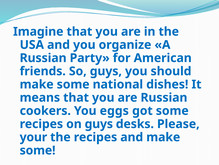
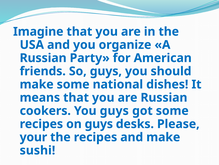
You eggs: eggs -> guys (114, 110)
some: some -> sushi (37, 150)
